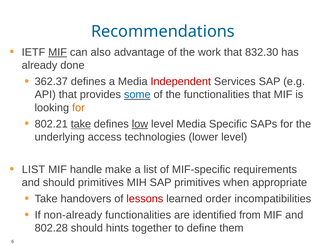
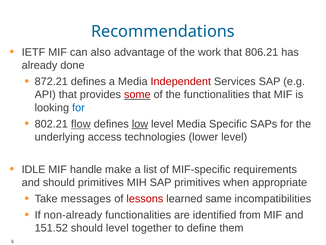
MIF underline: present -> none (58, 52)
832.30: 832.30 -> 806.21 (262, 52)
362.37: 362.37 -> 872.21 (51, 81)
some colour: blue -> red (137, 94)
for colour: orange -> blue (78, 107)
802.21 take: take -> flow (81, 124)
LIST: LIST -> IDLE (34, 169)
handovers: handovers -> messages (86, 198)
order: order -> same (219, 198)
802.28: 802.28 -> 151.52 (51, 228)
should hints: hints -> level (117, 228)
